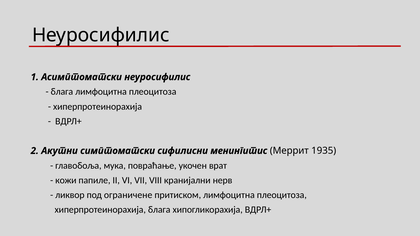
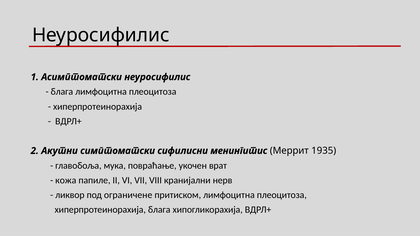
кожи: кожи -> кожа (66, 180)
